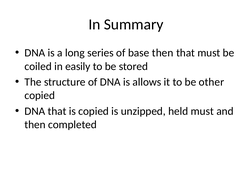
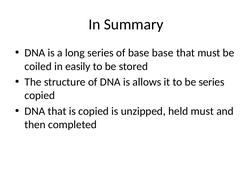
base then: then -> base (163, 53)
be other: other -> series (212, 82)
